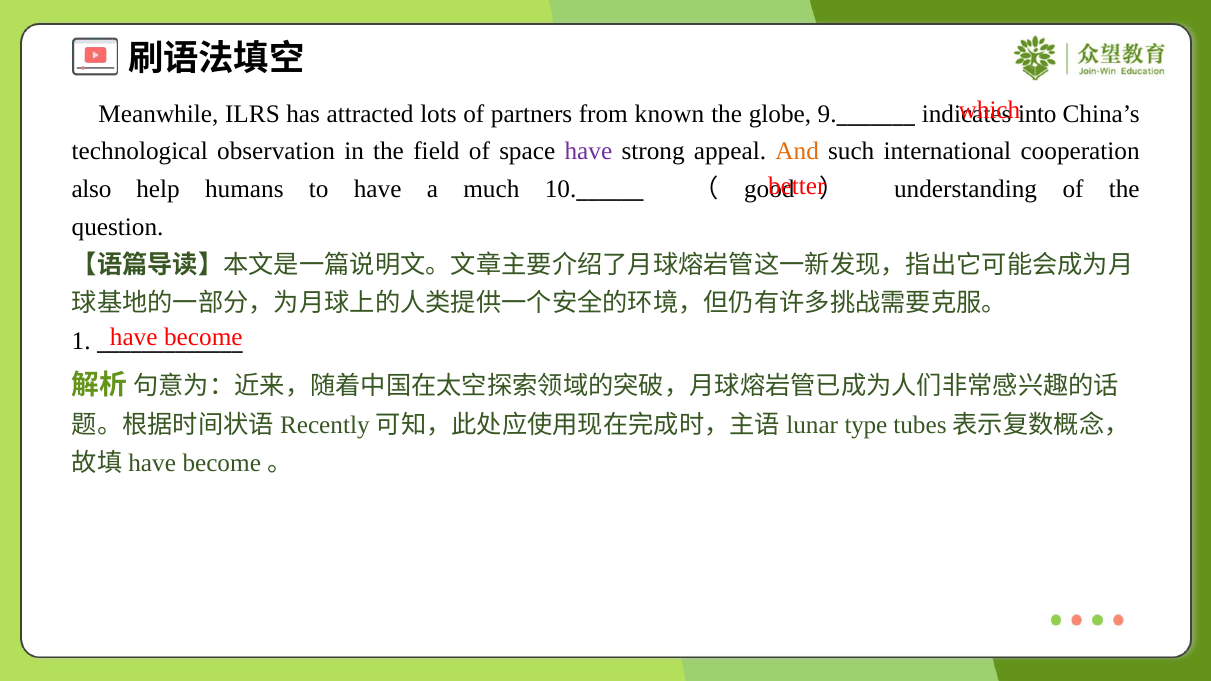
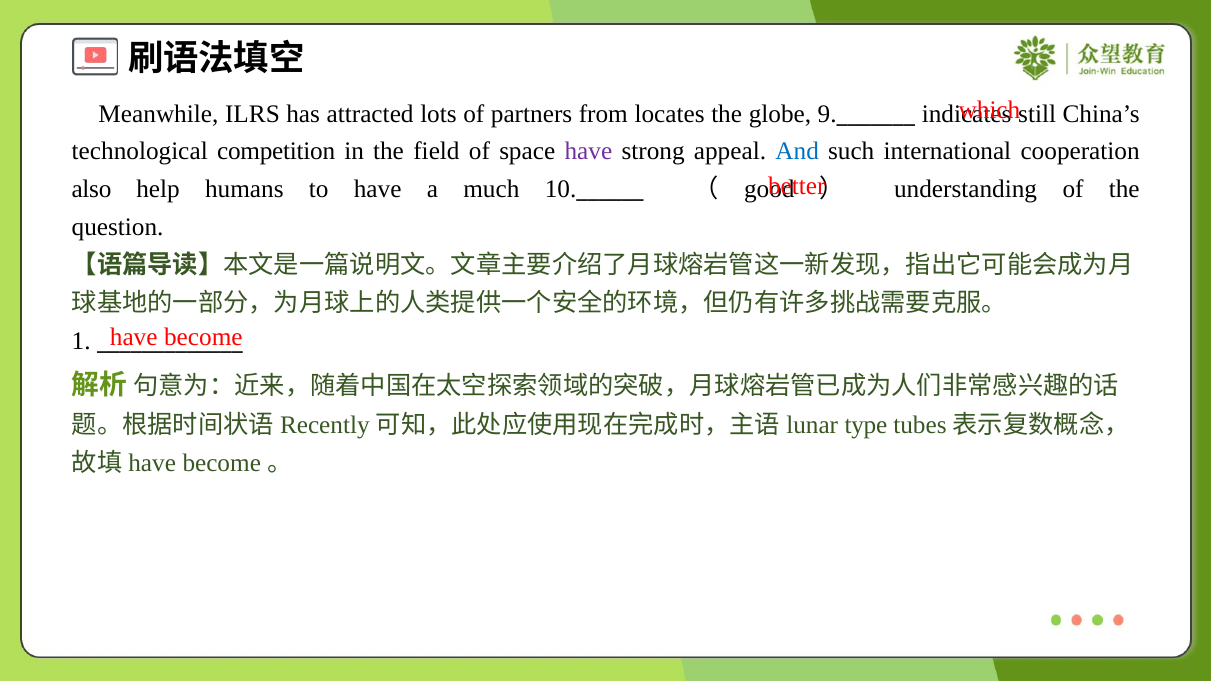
known: known -> locates (670, 114)
into: into -> still (1037, 114)
observation: observation -> competition (276, 152)
And colour: orange -> blue (797, 152)
